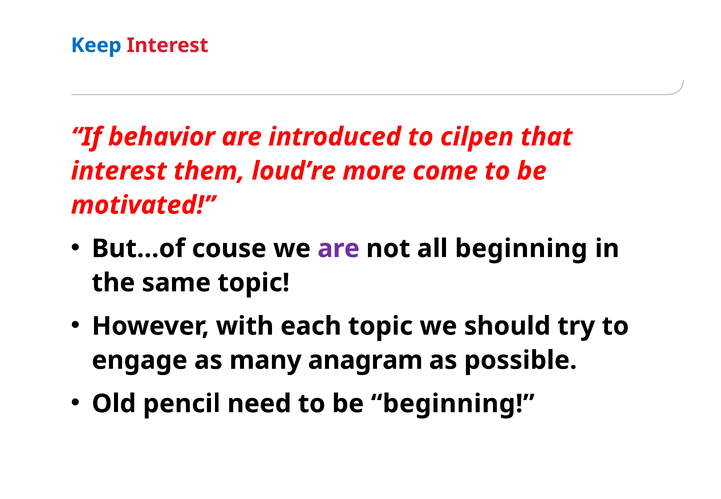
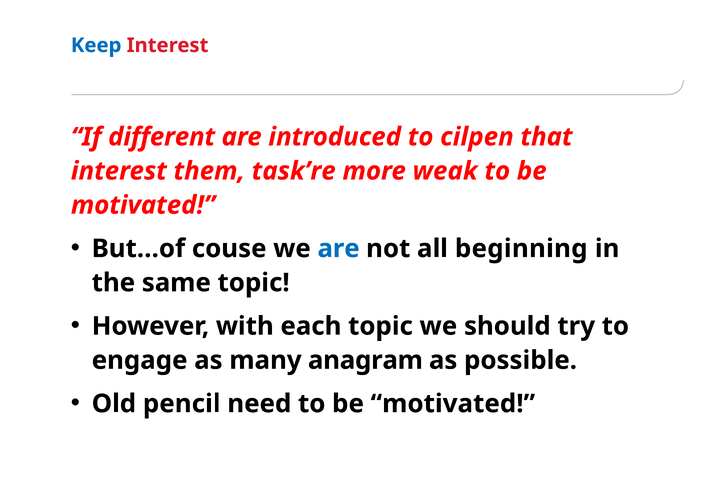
behavior: behavior -> different (162, 137)
loud’re: loud’re -> task’re (294, 171)
come: come -> weak (445, 171)
are colour: purple -> blue (339, 249)
need to be beginning: beginning -> motivated (453, 404)
